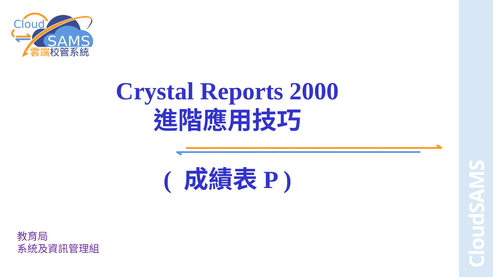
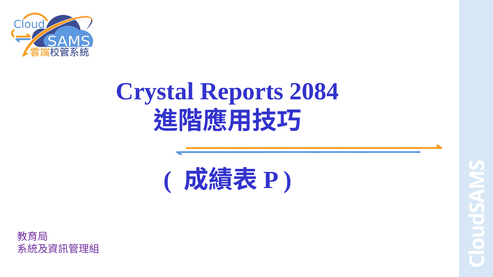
2000: 2000 -> 2084 (314, 91)
